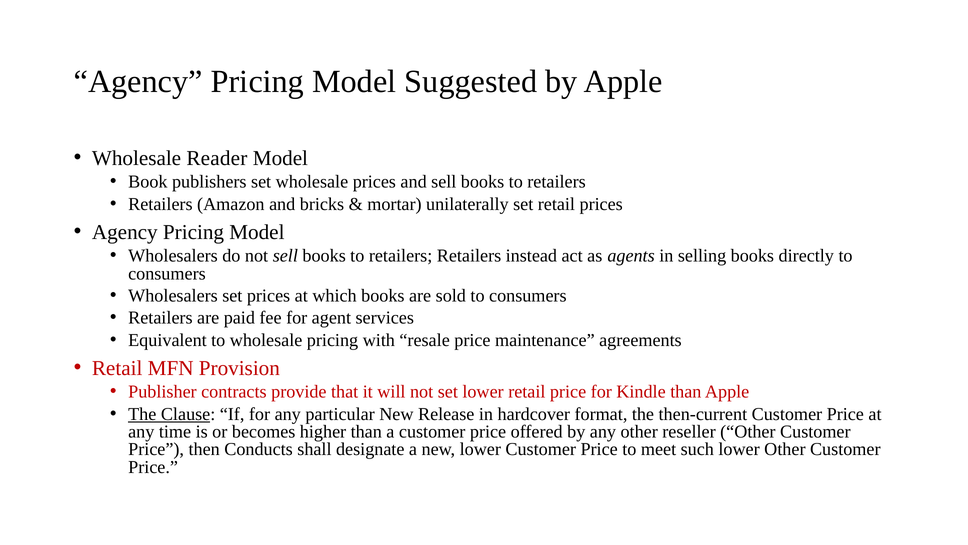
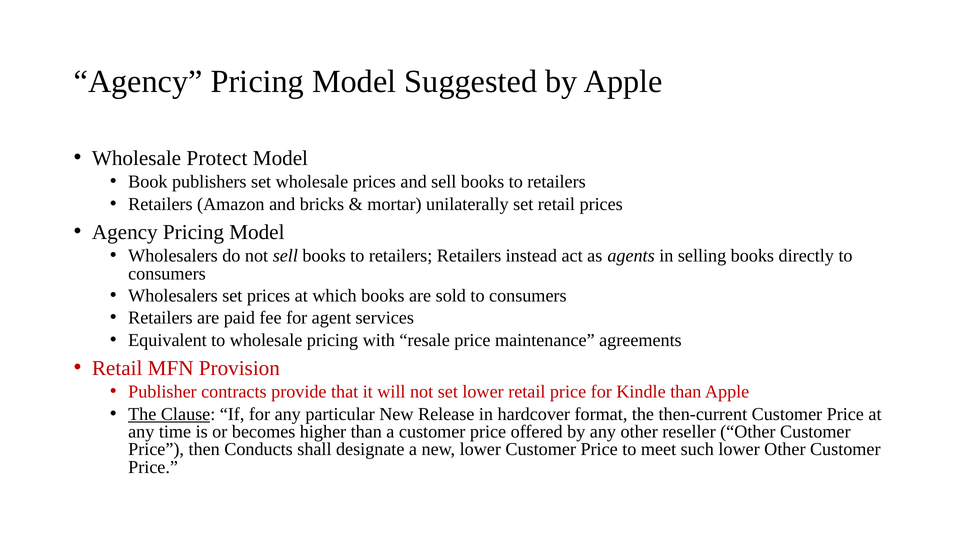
Reader: Reader -> Protect (217, 158)
